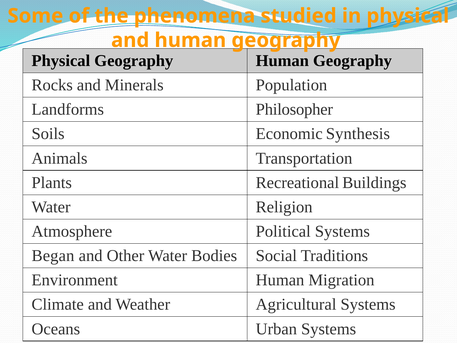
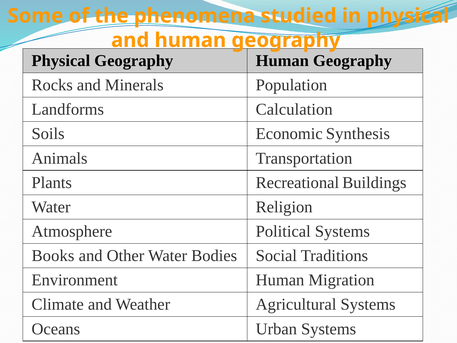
Philosopher: Philosopher -> Calculation (294, 109)
Began: Began -> Books (53, 256)
